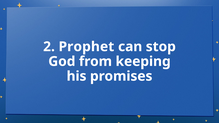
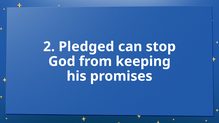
Prophet: Prophet -> Pledged (86, 47)
